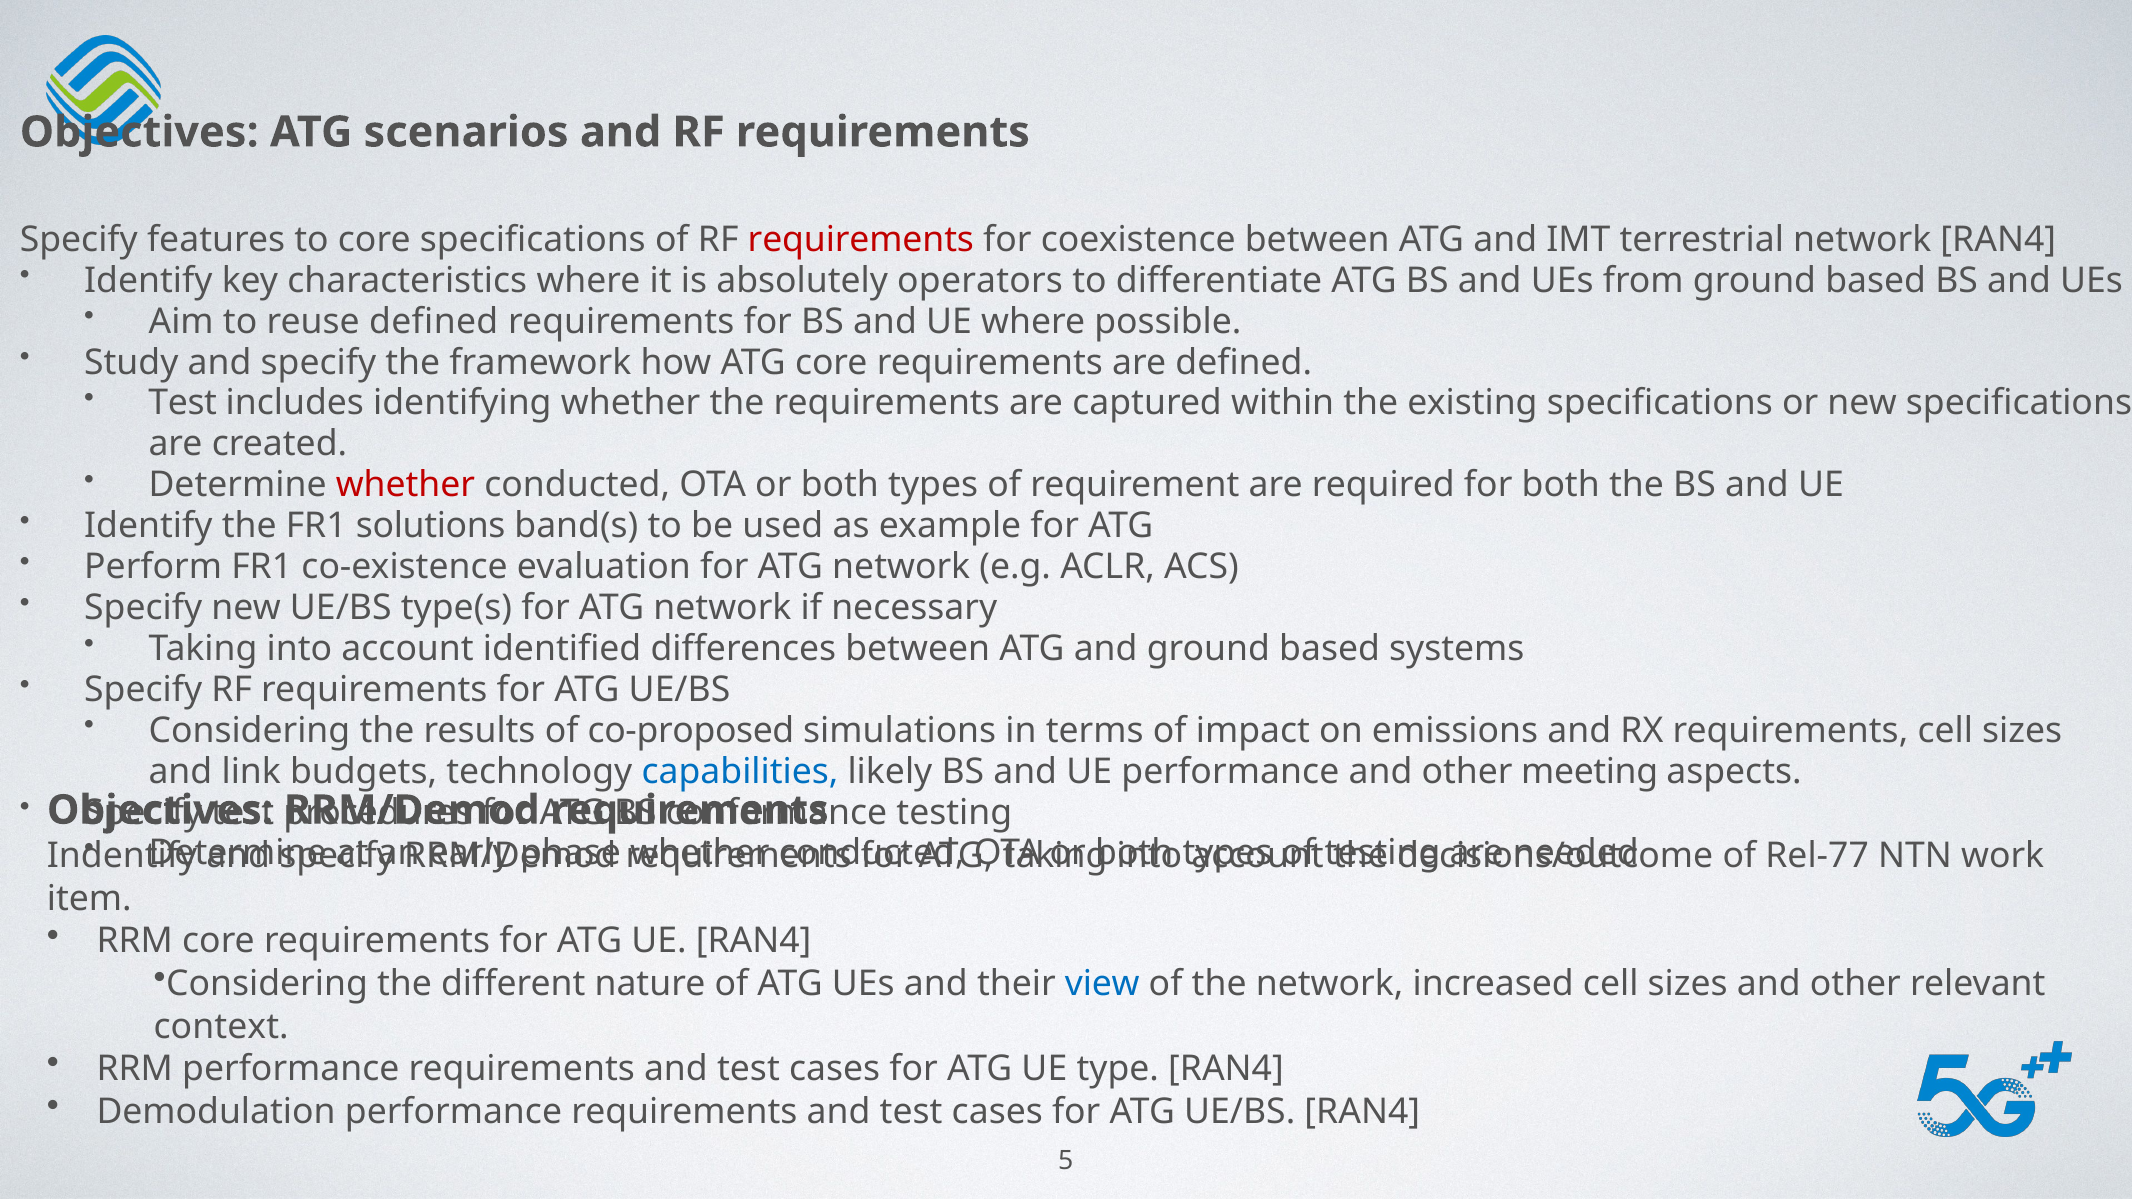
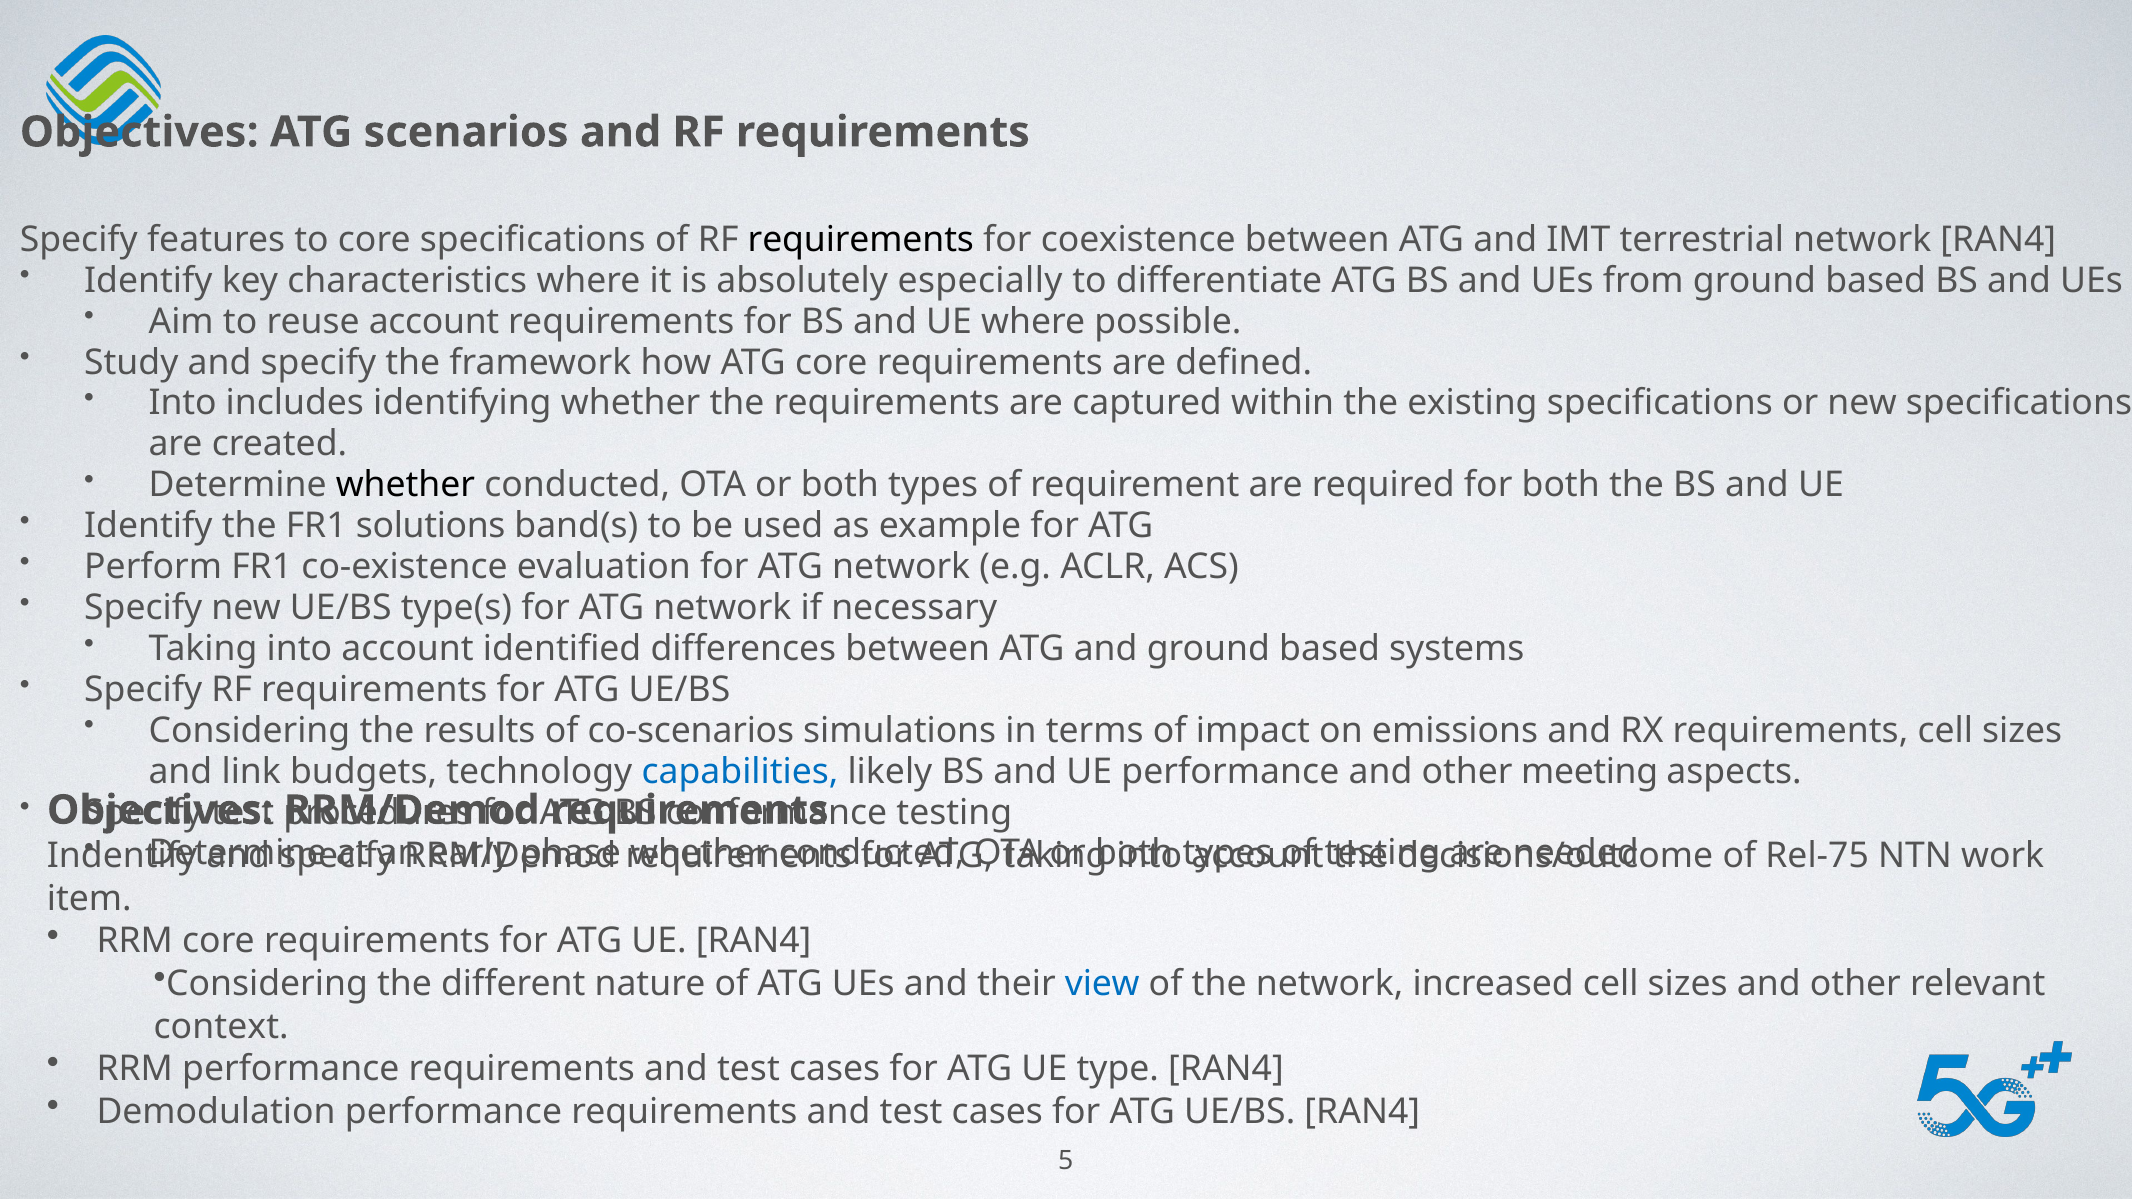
requirements colour: red -> black (861, 240)
operators: operators -> especially (980, 281)
reuse defined: defined -> account (434, 321)
Test: Test -> Into (183, 403)
whether colour: red -> black (405, 485)
co-proposed: co-proposed -> co-scenarios (691, 731)
Rel-77: Rel-77 -> Rel-75 (1817, 856)
